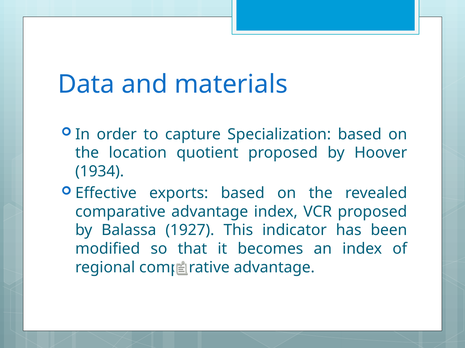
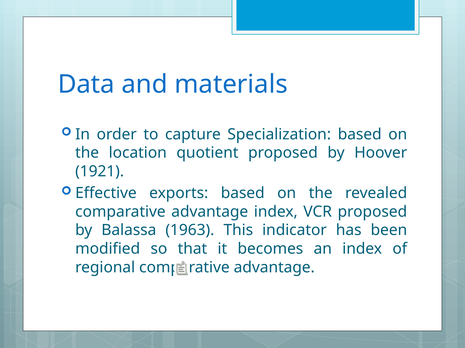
1934: 1934 -> 1921 (100, 172)
1927: 1927 -> 1963 (190, 231)
